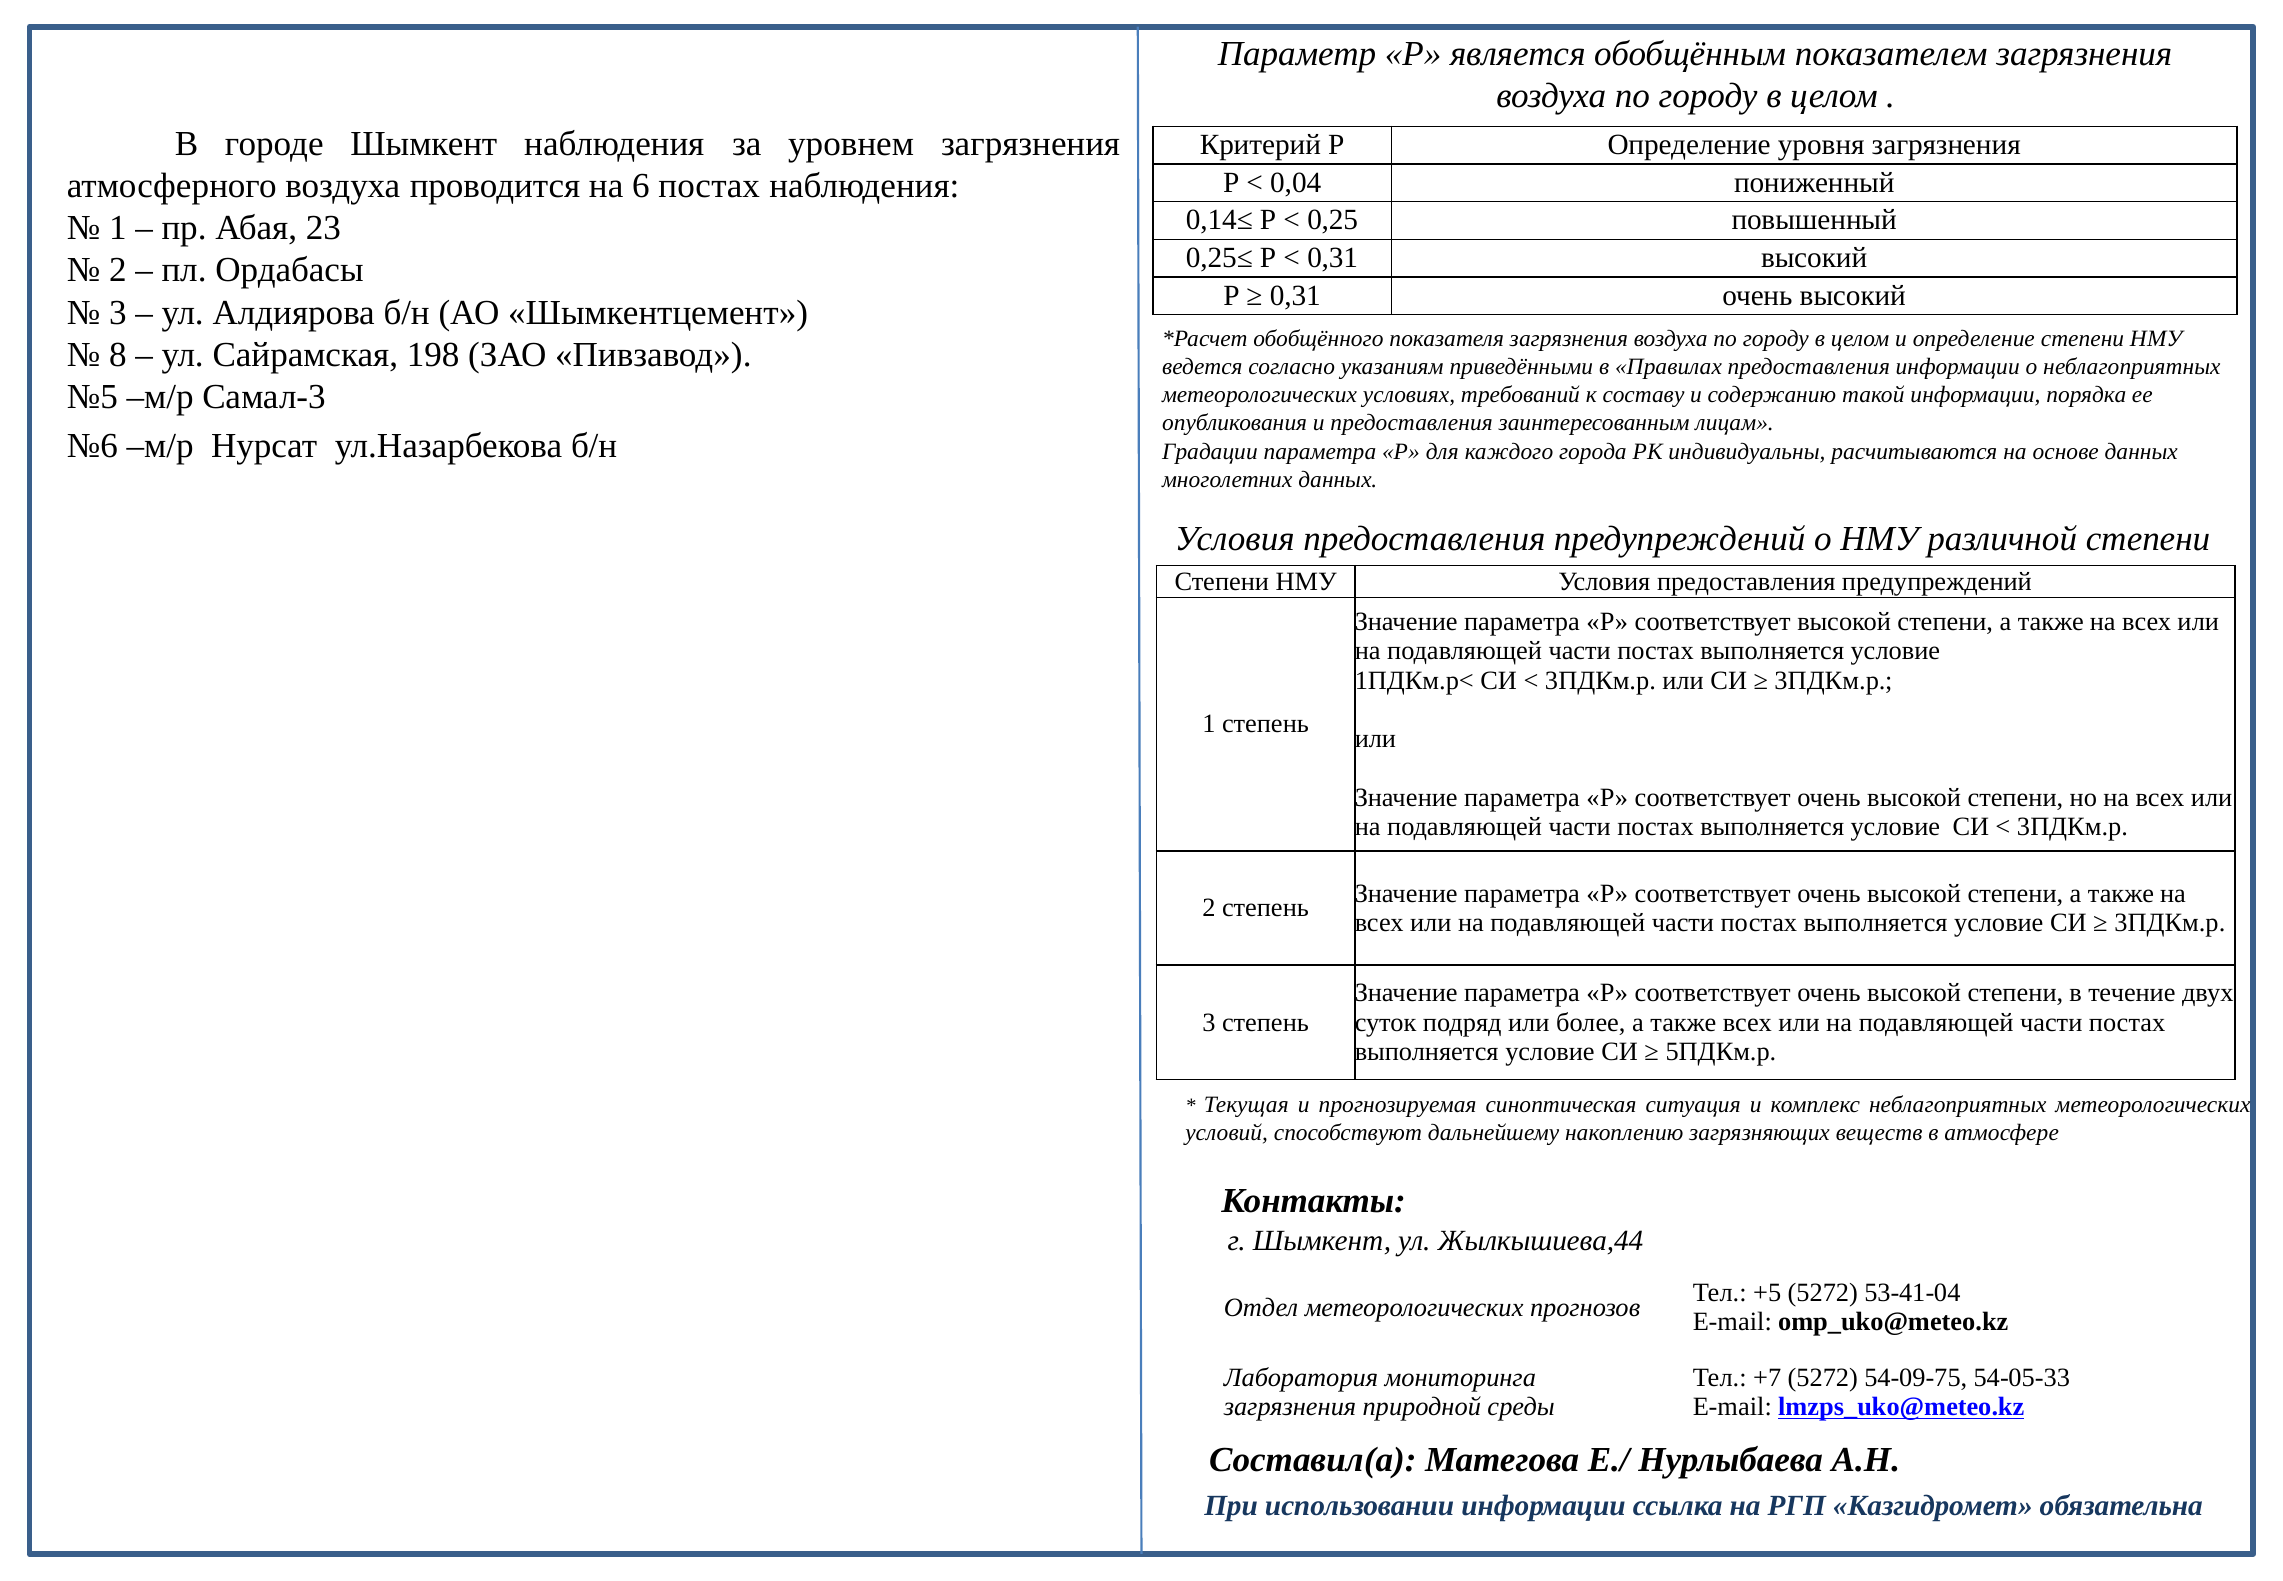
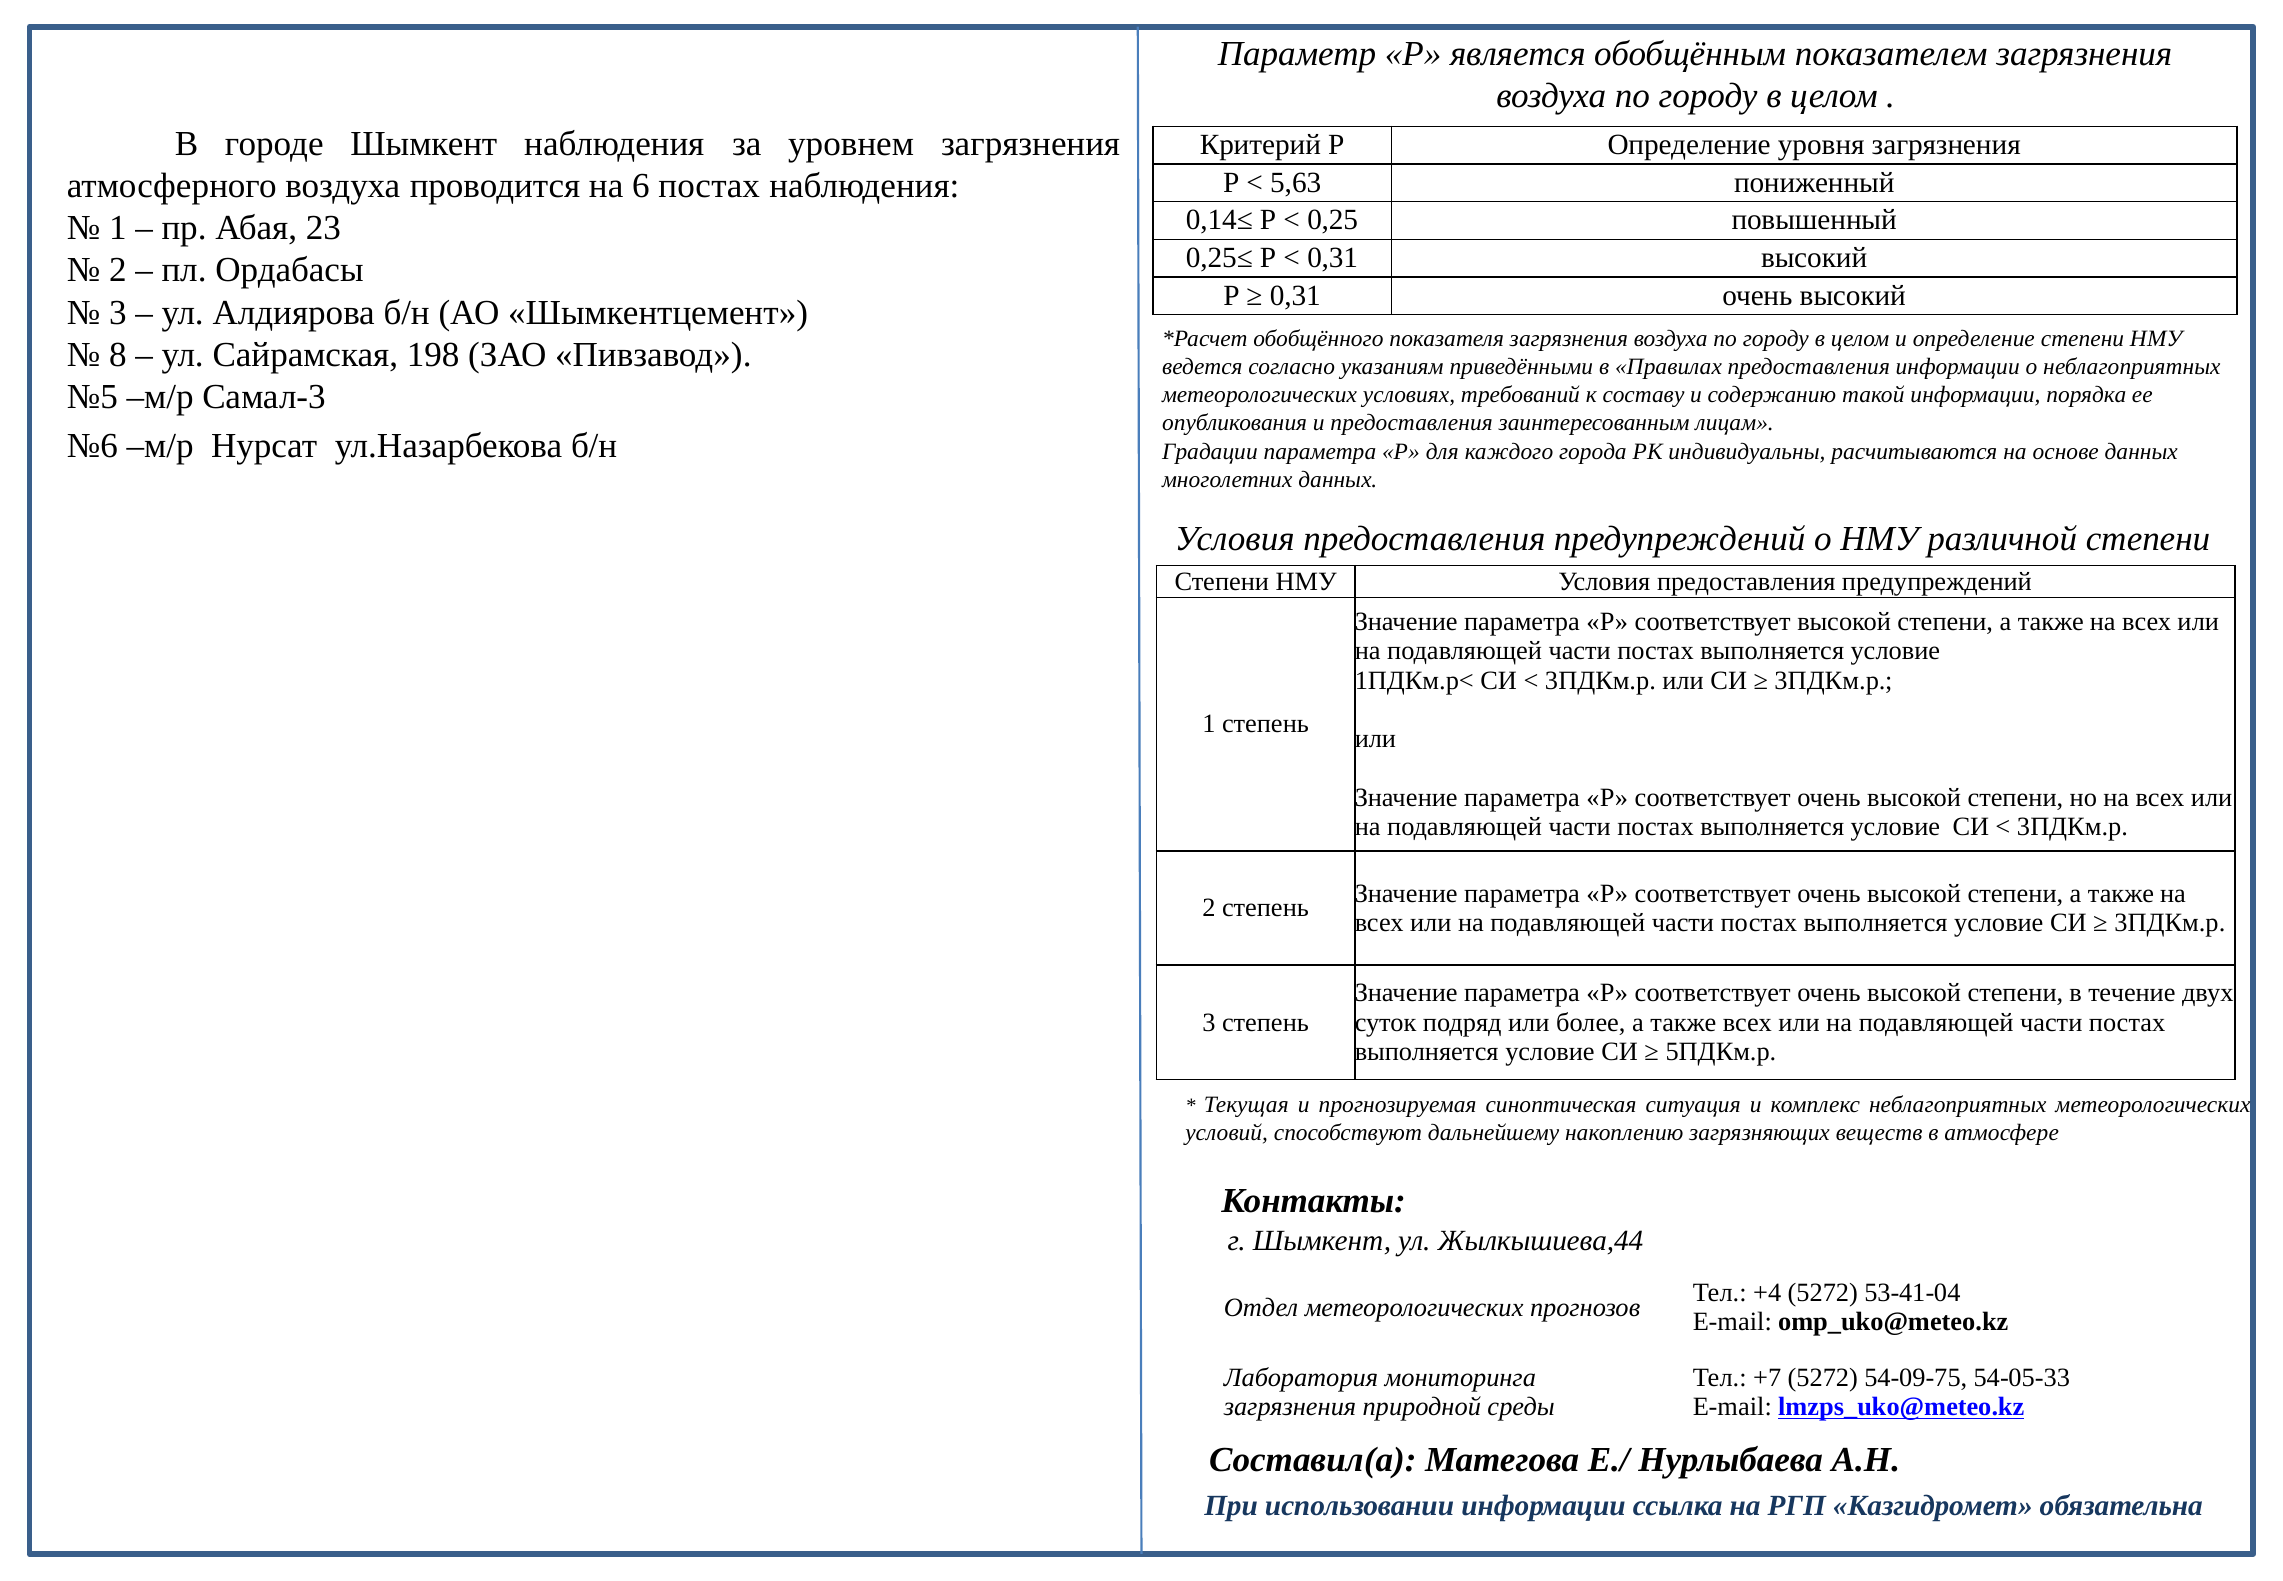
0,04: 0,04 -> 5,63 (1296, 183)
+5: +5 -> +4 (1767, 1293)
